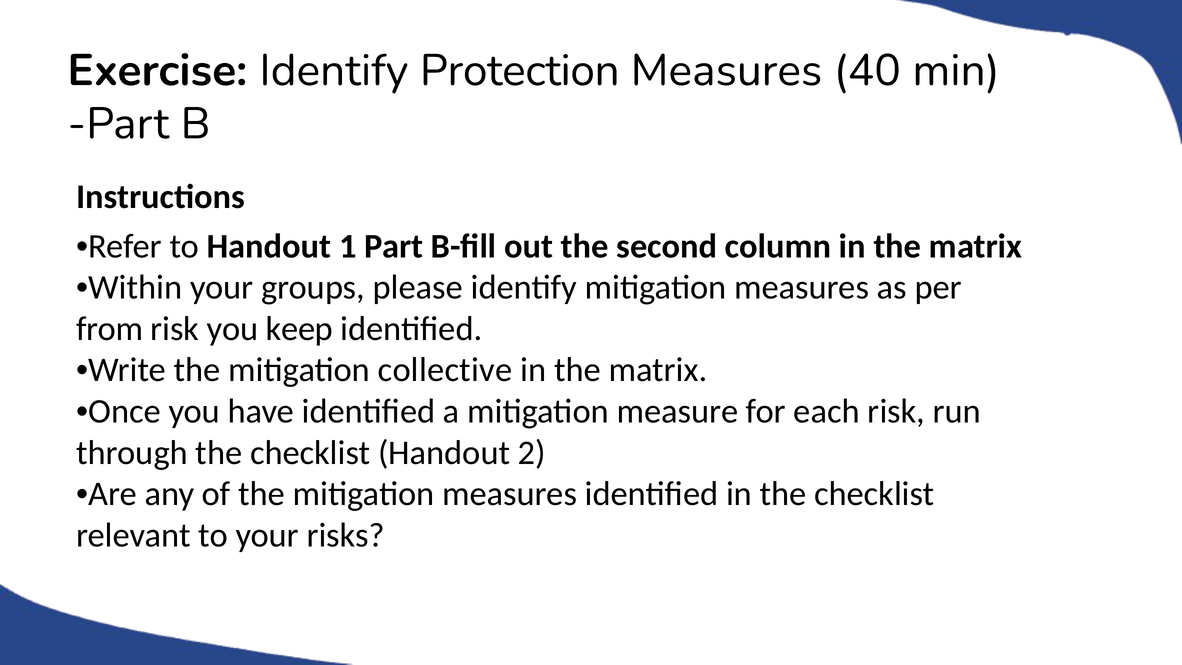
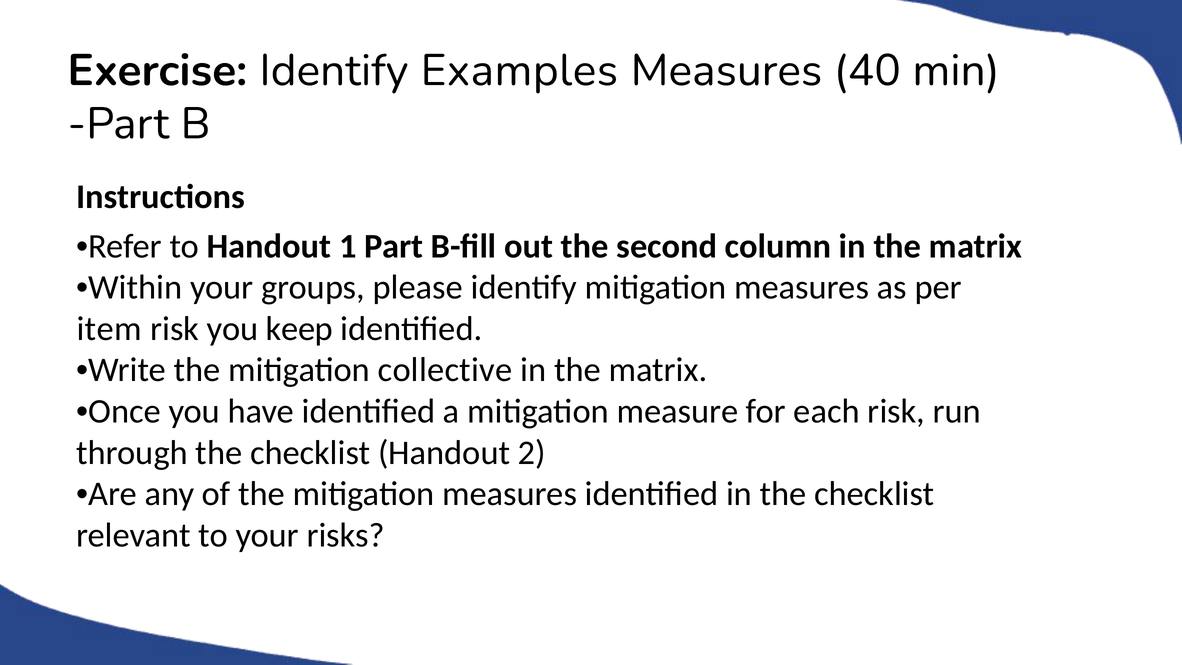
Protection: Protection -> Examples (519, 70)
from: from -> item (109, 329)
